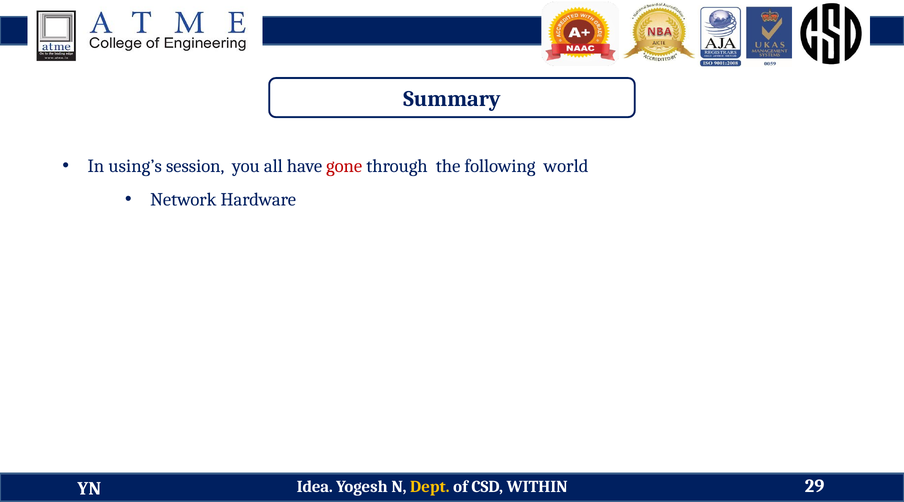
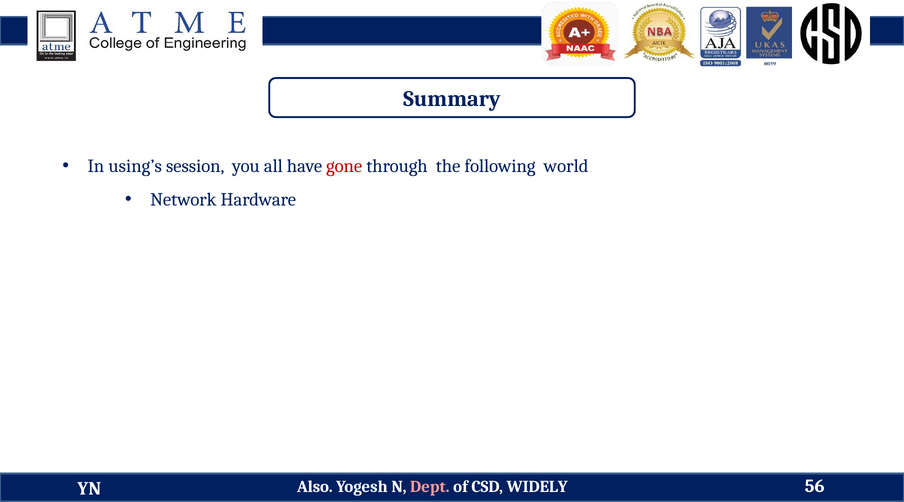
Idea: Idea -> Also (315, 487)
Dept colour: yellow -> pink (430, 487)
WITHIN: WITHIN -> WIDELY (537, 487)
29: 29 -> 56 (815, 486)
